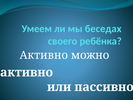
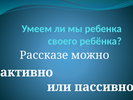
беседах: беседах -> ребенка (103, 29)
Активно: Активно -> Рассказе (44, 55)
